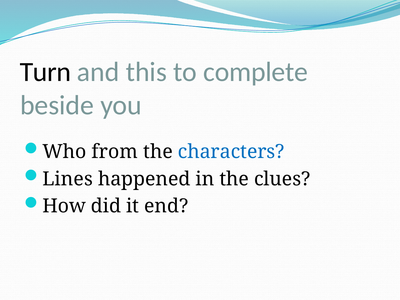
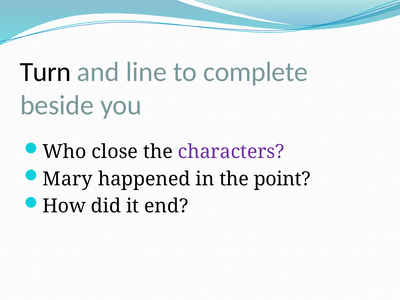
this: this -> line (146, 72)
from: from -> close (115, 152)
characters colour: blue -> purple (231, 152)
Lines: Lines -> Mary (68, 179)
clues: clues -> point (282, 179)
